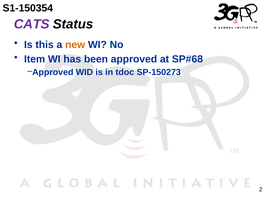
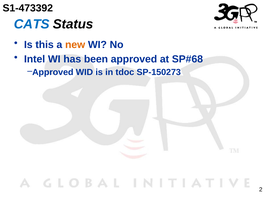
S1-150354: S1-150354 -> S1-473392 (28, 8)
CATS colour: purple -> blue (32, 24)
Item: Item -> Intel (35, 59)
